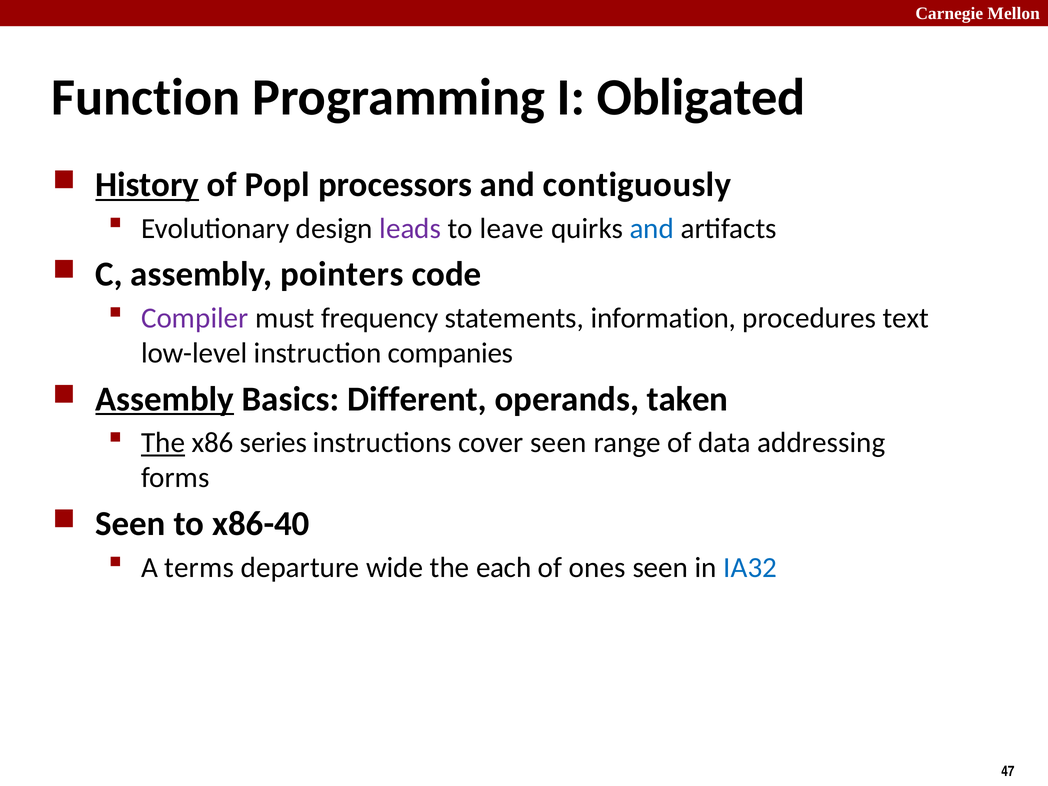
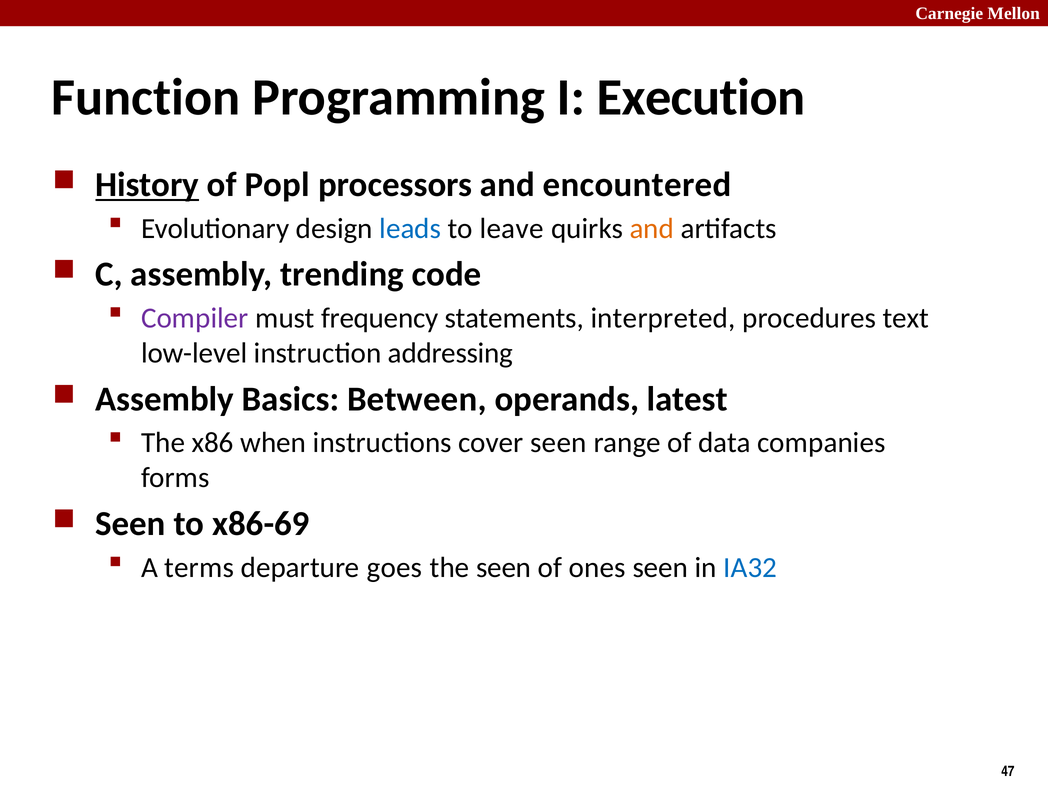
Obligated: Obligated -> Execution (701, 97)
contiguously: contiguously -> encountered (637, 185)
leads colour: purple -> blue (410, 229)
and colour: blue -> orange (652, 229)
pointers: pointers -> trending (342, 274)
information: information -> interpreted (663, 318)
companies: companies -> addressing (450, 353)
Assembly underline: present -> none (165, 399)
Different: Different -> Between (417, 399)
taken: taken -> latest (687, 399)
The underline: present -> none (163, 443)
series: series -> when (273, 443)
addressing: addressing -> companies (821, 443)
x86-40: x86-40 -> x86-69 (261, 524)
wide: wide -> goes (394, 567)
the each: each -> seen (504, 567)
